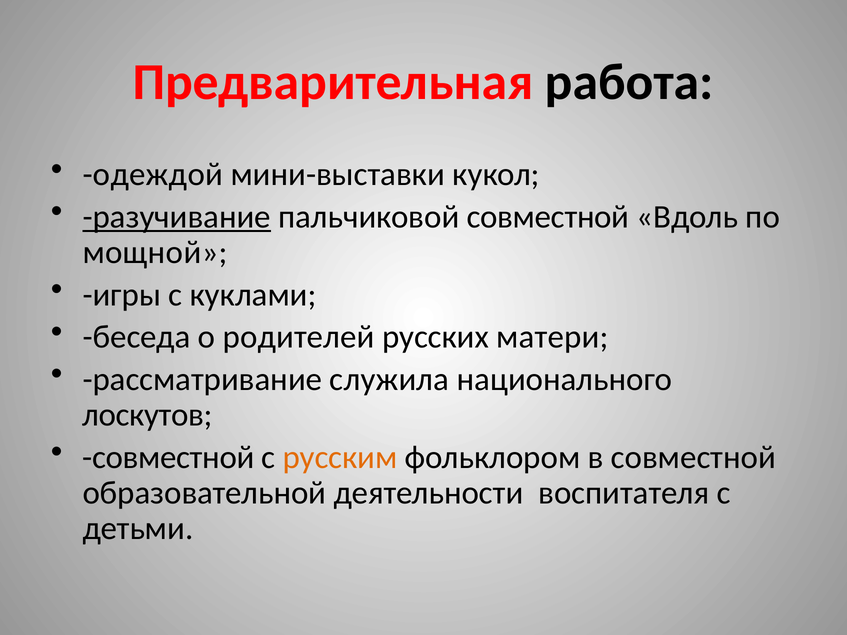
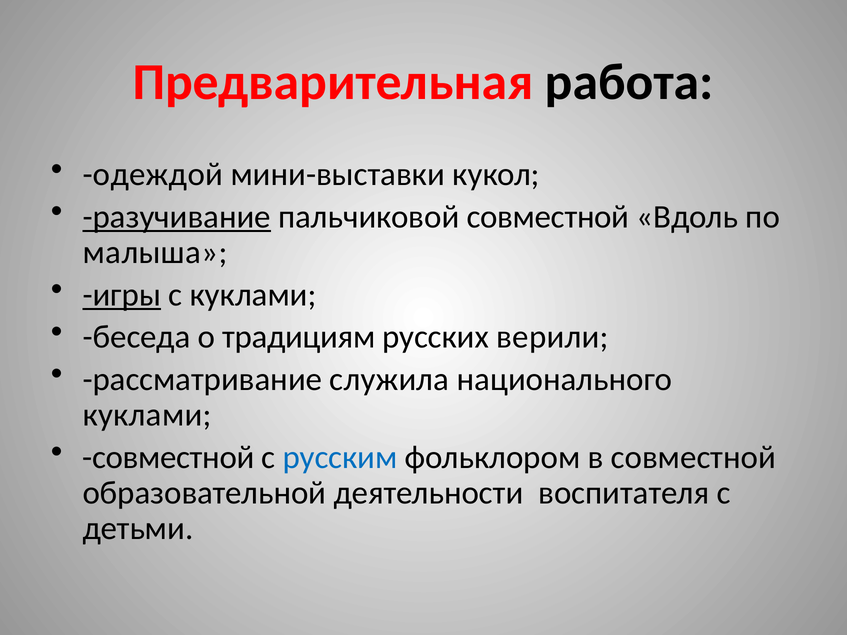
мощной: мощной -> малыша (155, 252)
игры underline: none -> present (122, 295)
родителей: родителей -> традициям (299, 337)
матери: матери -> верили (553, 337)
лоскутов: лоскутов -> куклами (147, 415)
русским colour: orange -> blue (340, 457)
